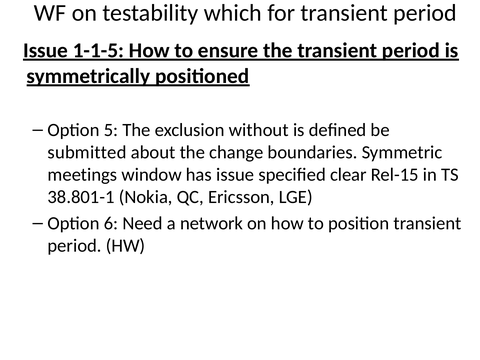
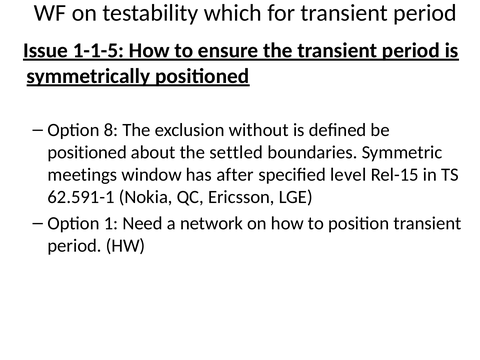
5: 5 -> 8 (111, 130)
submitted: submitted -> positioned (87, 152)
change: change -> settled (236, 152)
has issue: issue -> after (235, 175)
clear: clear -> level (348, 175)
38.801-1: 38.801-1 -> 62.591-1 (81, 197)
6: 6 -> 1 (111, 223)
